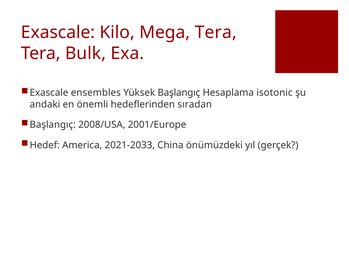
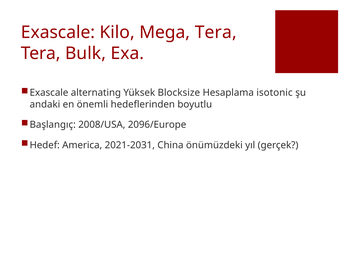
ensembles: ensembles -> alternating (96, 93)
Yüksek Başlangıç: Başlangıç -> Blocksize (179, 93)
sıradan: sıradan -> boyutlu (195, 104)
2001/Europe: 2001/Europe -> 2096/Europe (157, 125)
2021-2033: 2021-2033 -> 2021-2031 (130, 145)
